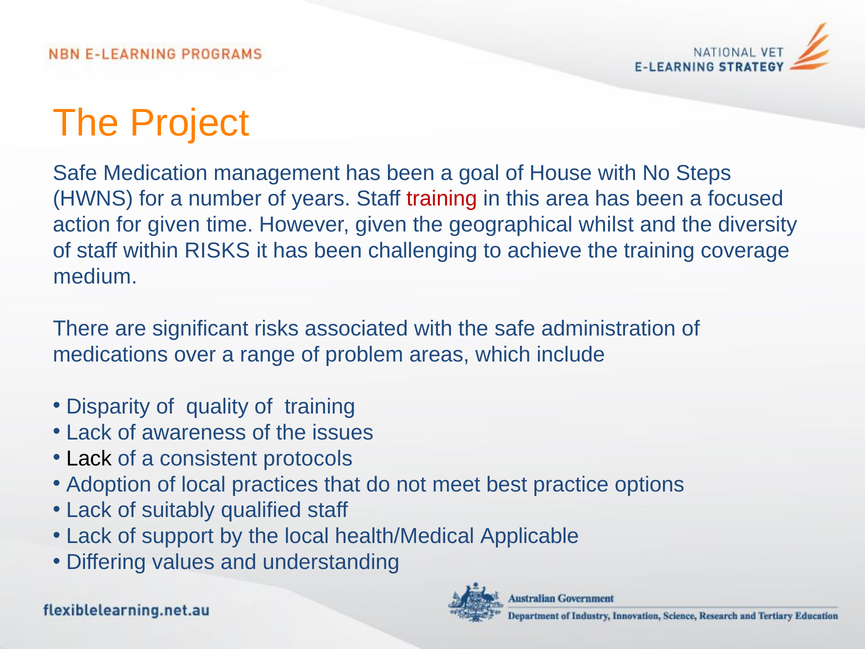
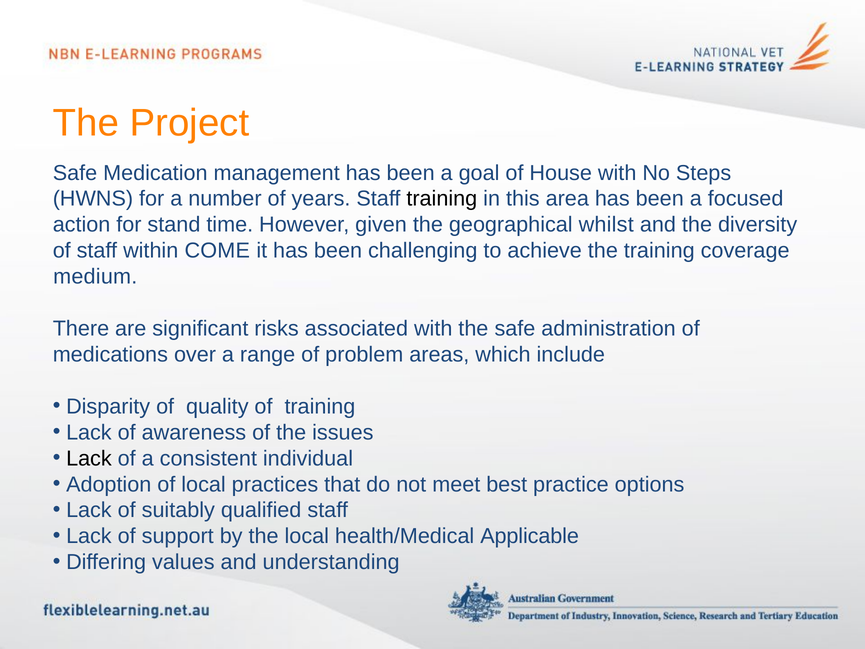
training colour: red -> black (442, 199)
for given: given -> stand (174, 225)
within RISKS: RISKS -> COME (217, 251)
protocols: protocols -> individual (308, 458)
